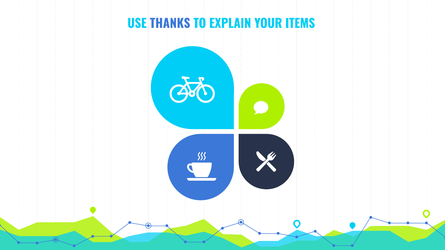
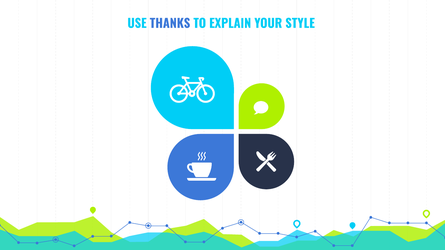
ITEMS: ITEMS -> STYLE (300, 24)
